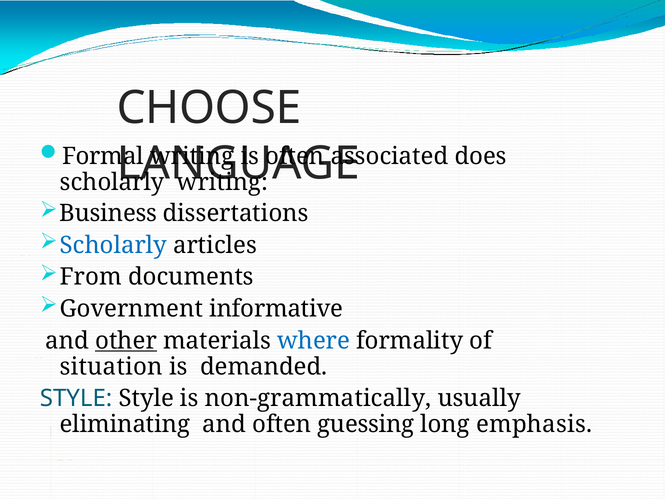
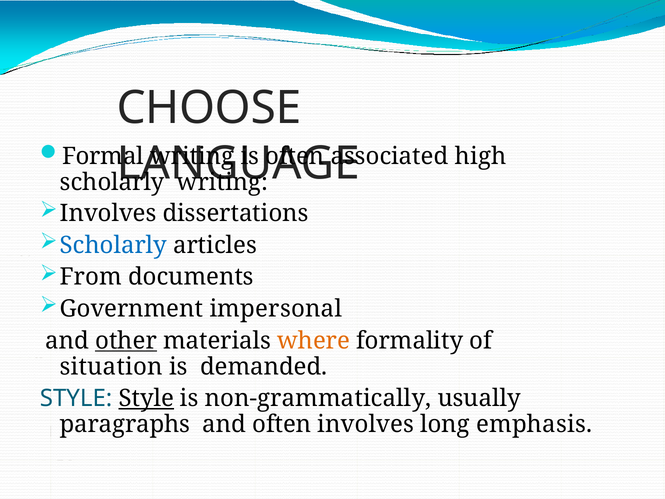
does: does -> high (481, 156)
Business: Business -> Involves (108, 213)
informative: informative -> impersonal (276, 308)
where colour: blue -> orange (314, 340)
Style underline: none -> present (146, 398)
eliminating: eliminating -> paragraphs (125, 424)
often guessing: guessing -> involves (366, 424)
